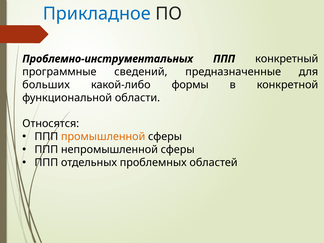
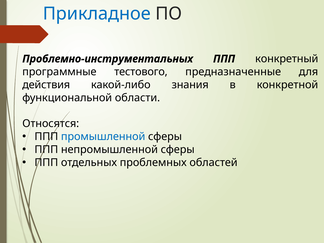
сведений: сведений -> тестового (141, 72)
больших: больших -> действия (46, 85)
формы: формы -> знания (190, 85)
промышленной colour: orange -> blue (103, 137)
